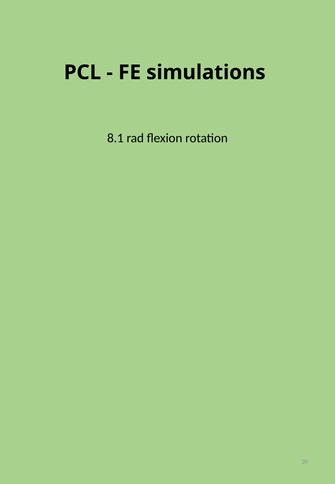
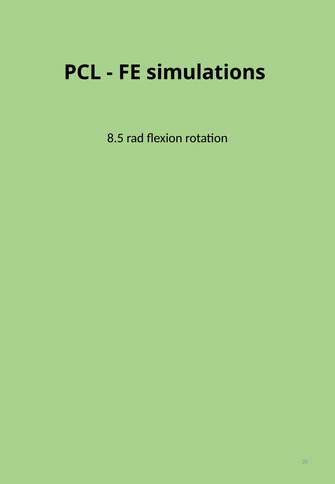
8.1: 8.1 -> 8.5 (115, 138)
